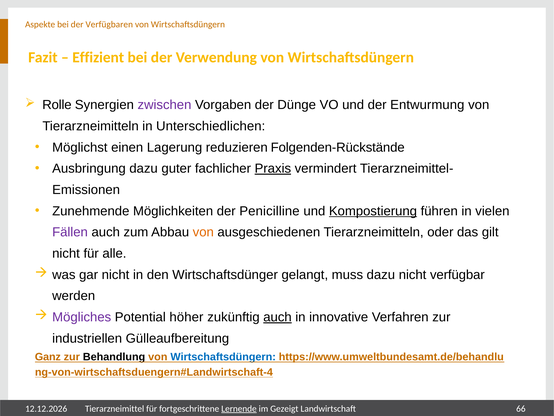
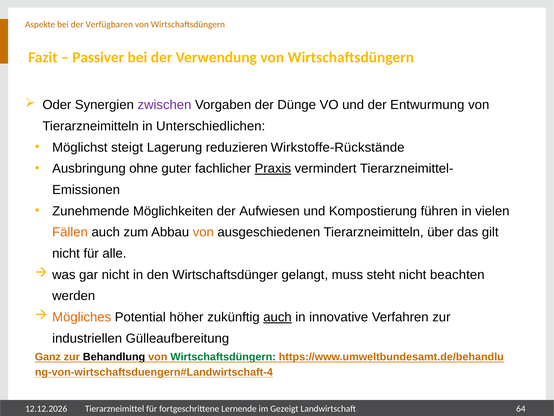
Effizient: Effizient -> Passiver (98, 57)
Rolle: Rolle -> Oder (57, 105)
einen: einen -> steigt (127, 147)
Folgenden-Rückstände: Folgenden-Rückstände -> Wirkstoffe-Rückstände (338, 147)
Ausbringung dazu: dazu -> ohne (144, 168)
Penicilline: Penicilline -> Aufwiesen (270, 211)
Kompostierung underline: present -> none (373, 211)
Fällen colour: purple -> orange (70, 232)
oder: oder -> über (440, 232)
muss dazu: dazu -> steht (381, 274)
verfügbar: verfügbar -> beachten (457, 274)
Mögliches colour: purple -> orange (82, 317)
Wirtschaftsdüngern colour: blue -> green (223, 357)
Lernende underline: present -> none (239, 408)
66: 66 -> 64 (521, 408)
